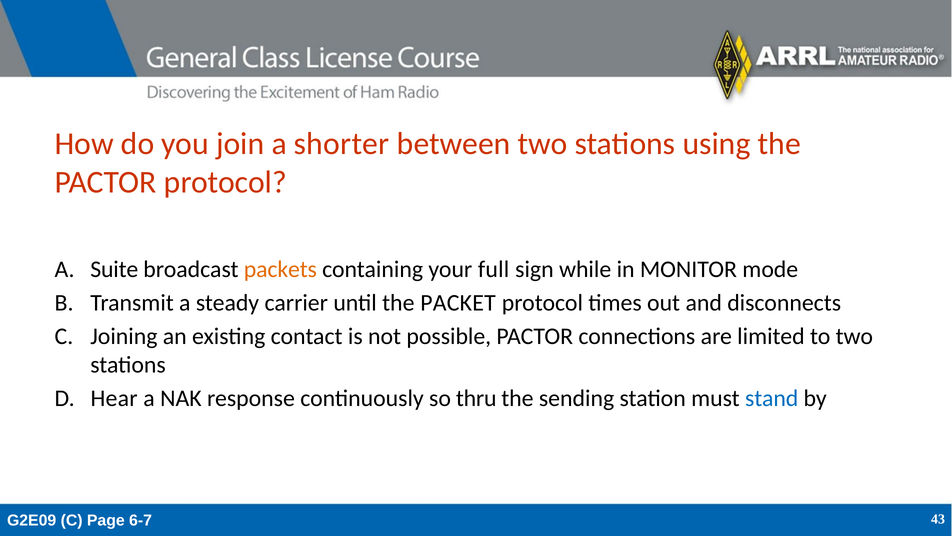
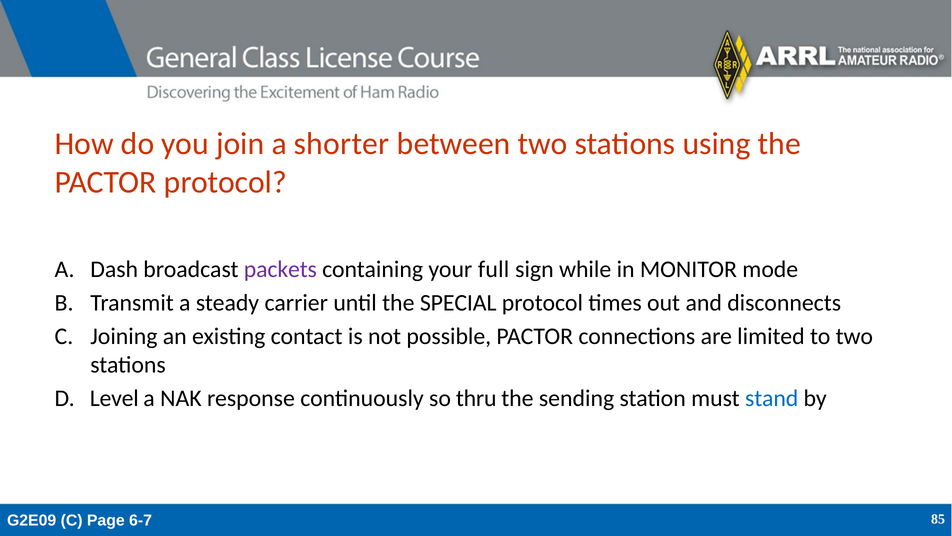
Suite: Suite -> Dash (114, 269)
packets colour: orange -> purple (280, 269)
PACKET: PACKET -> SPECIAL (458, 303)
Hear: Hear -> Level (114, 398)
43: 43 -> 85 (938, 519)
